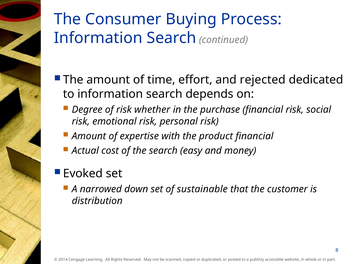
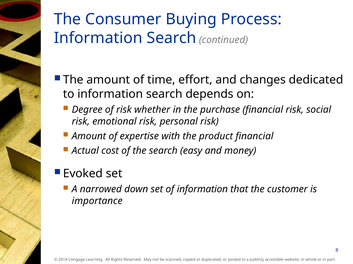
rejected: rejected -> changes (263, 80)
of sustainable: sustainable -> information (202, 190)
distribution: distribution -> importance (97, 202)
